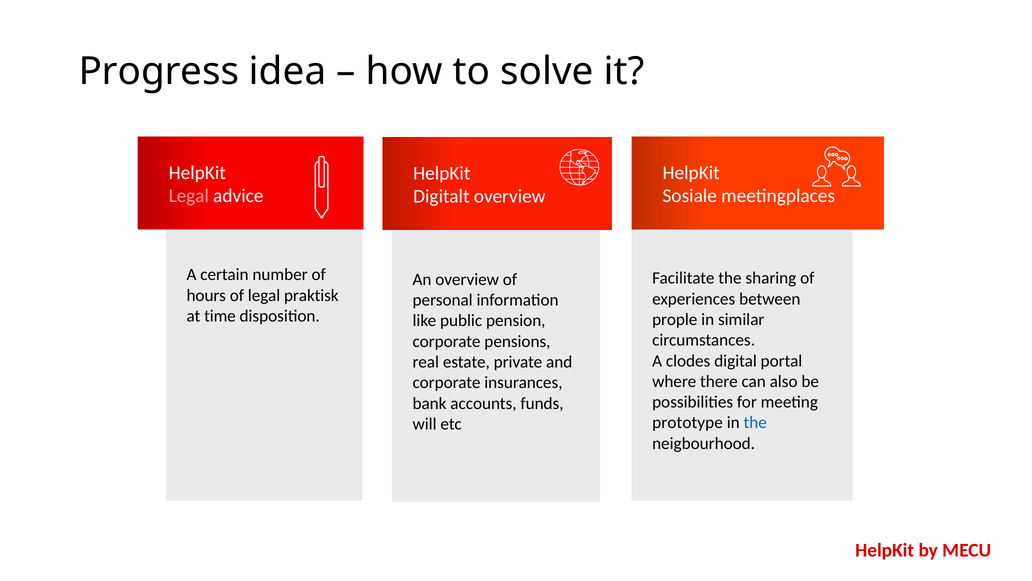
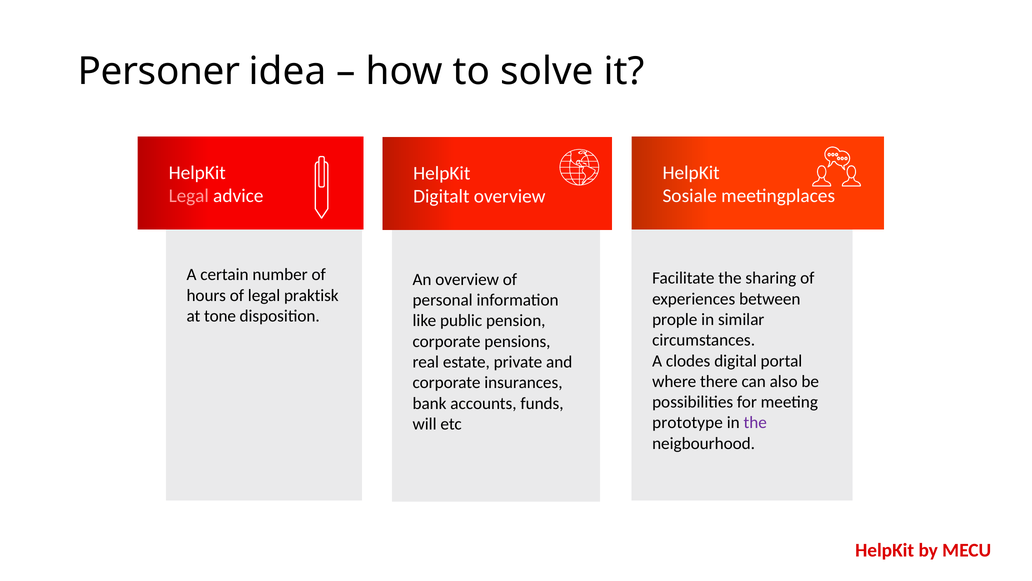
Progress: Progress -> Personer (159, 72)
time: time -> tone (220, 316)
the colour: blue -> purple (755, 422)
